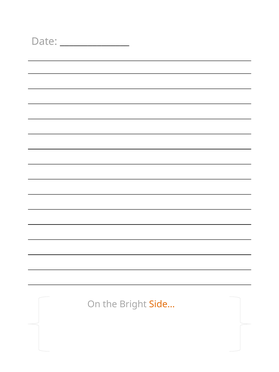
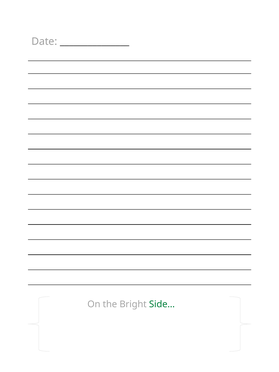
Side… colour: orange -> green (162, 304)
